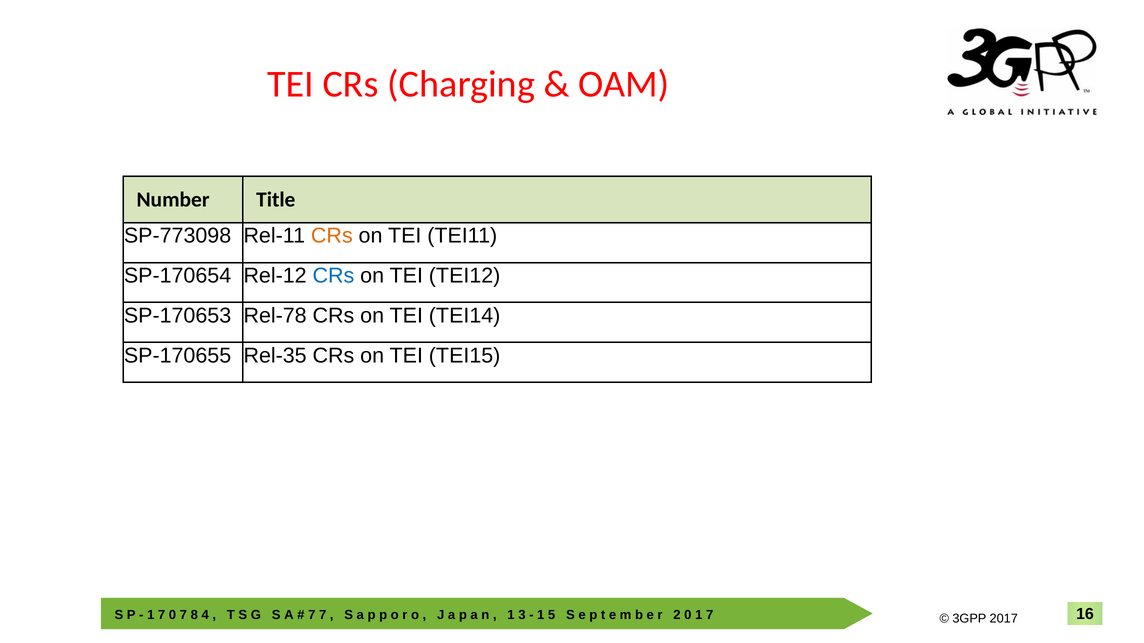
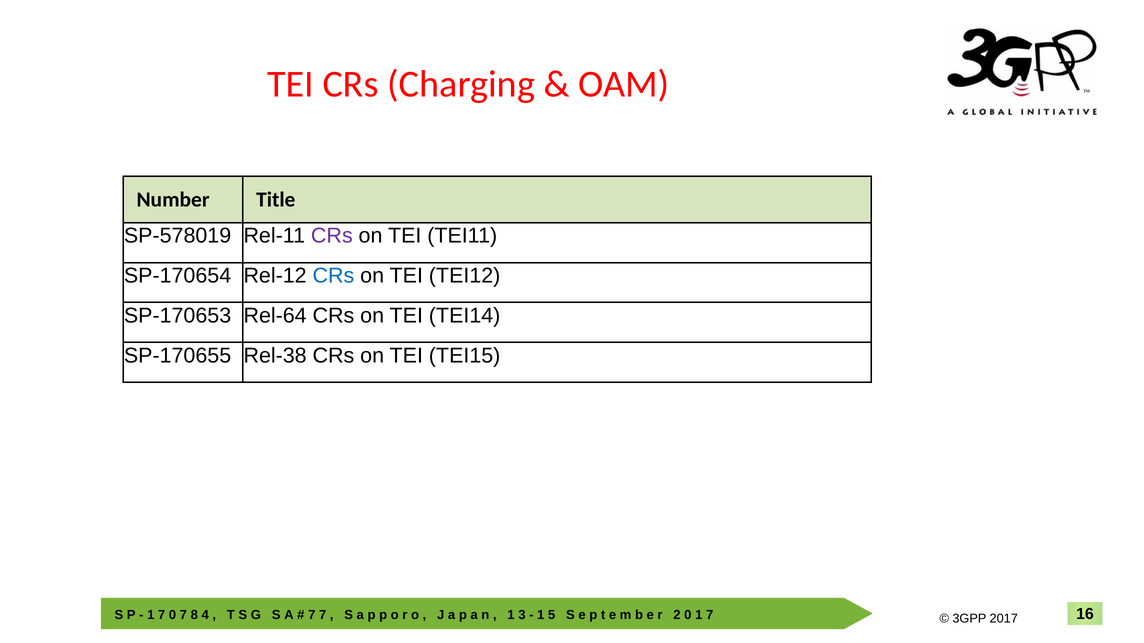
SP-773098: SP-773098 -> SP-578019 (178, 236)
CRs colour: orange -> purple (332, 236)
Rel-78: Rel-78 -> Rel-64 (275, 316)
Rel-35: Rel-35 -> Rel-38 (275, 356)
